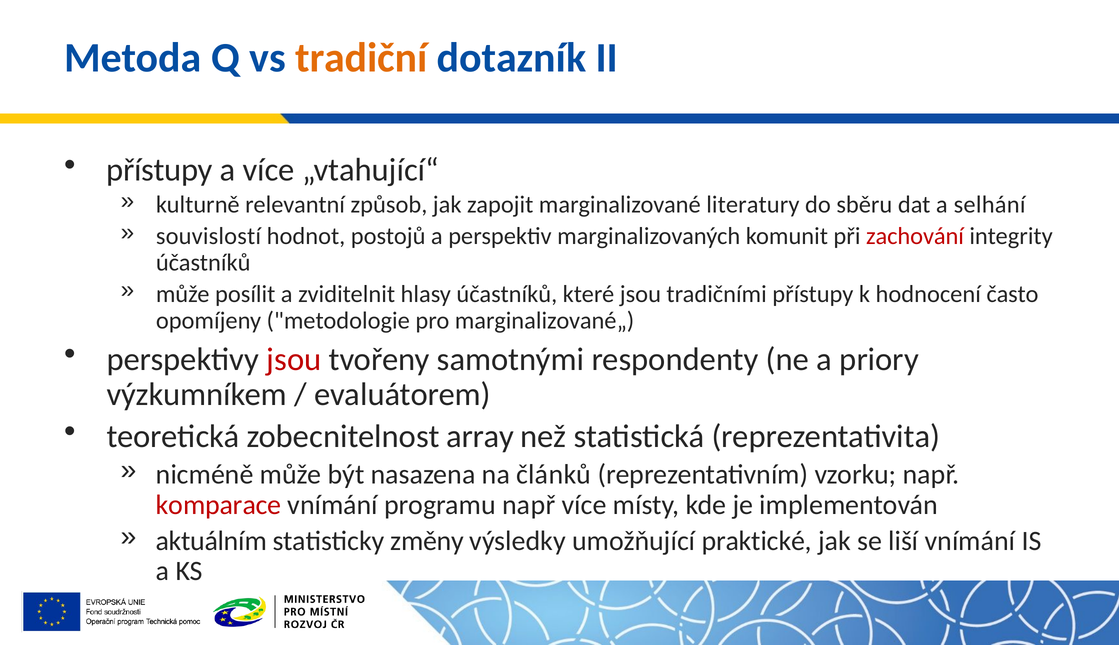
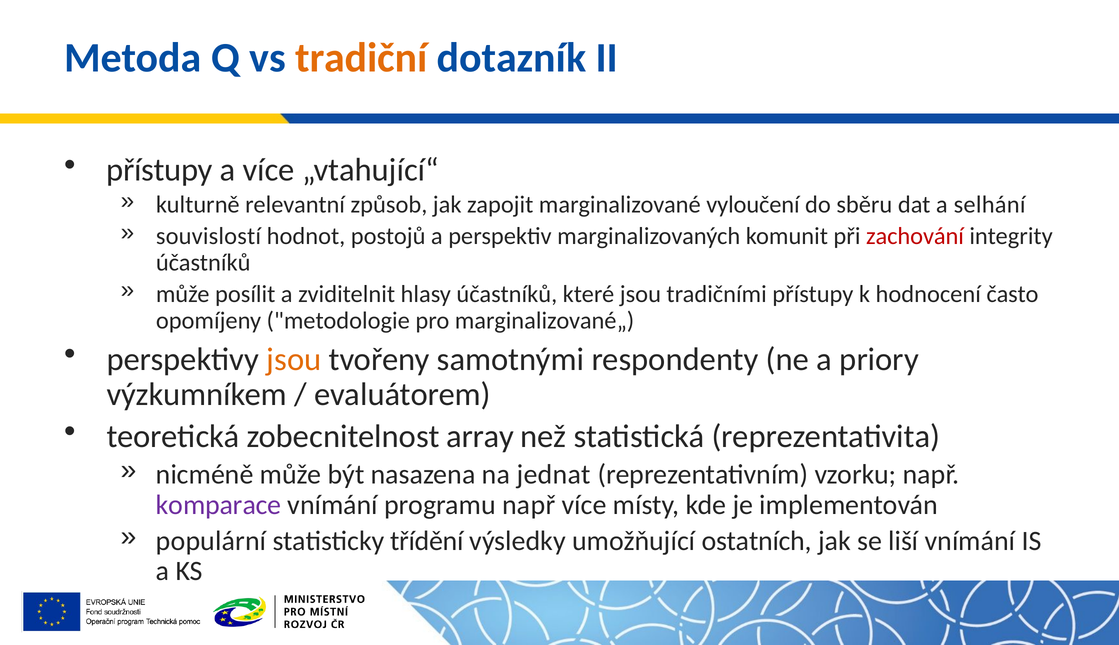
literatury: literatury -> vyloučení (753, 205)
jsou colour: red -> orange (294, 359)
článků: článků -> jednat (554, 474)
komparace colour: red -> purple (219, 504)
aktuálním: aktuálním -> populární (211, 541)
změny: změny -> třídění (427, 541)
praktické: praktické -> ostatních (757, 541)
